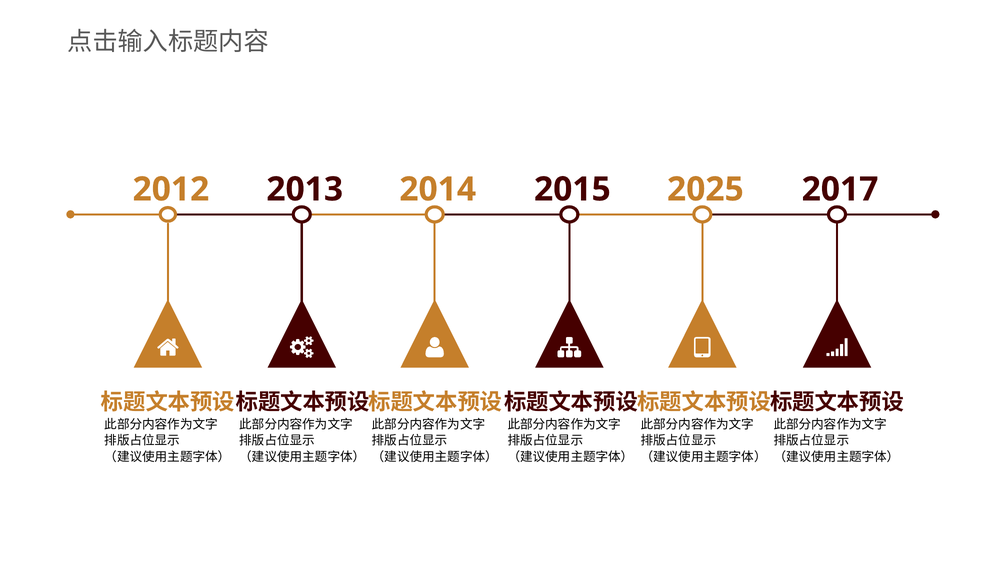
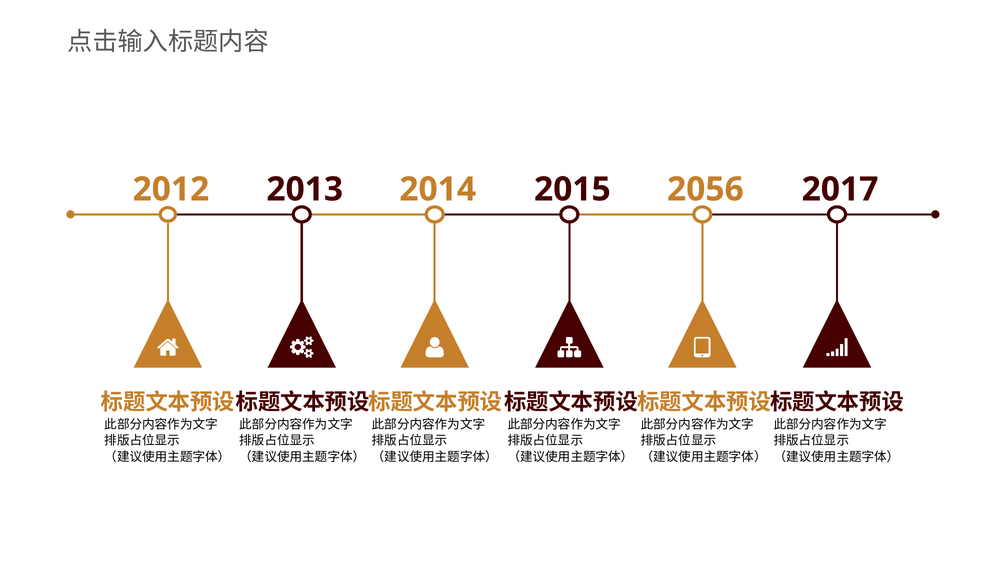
2025: 2025 -> 2056 (705, 189)
